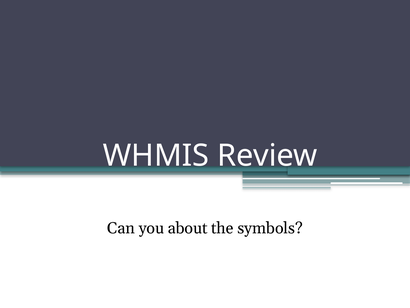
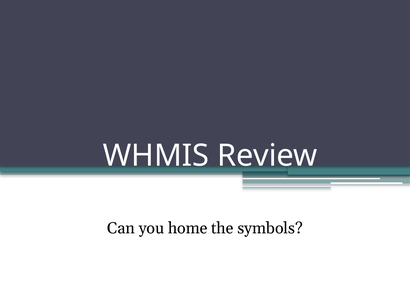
about: about -> home (188, 228)
